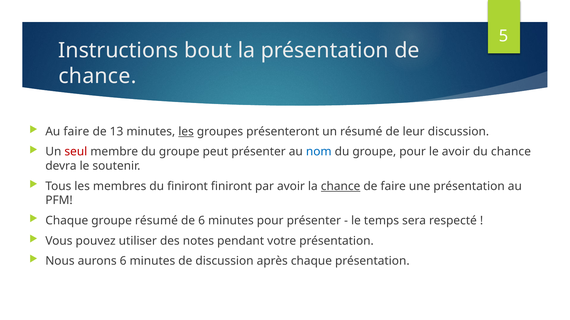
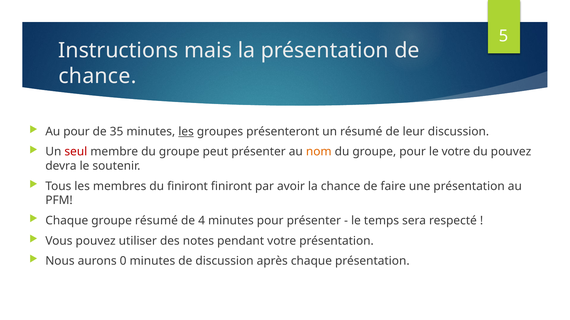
bout: bout -> mais (208, 51)
Au faire: faire -> pour (77, 132)
13: 13 -> 35 (117, 132)
nom colour: blue -> orange (319, 152)
le avoir: avoir -> votre (456, 152)
du chance: chance -> pouvez (511, 152)
chance underline: present -> none (341, 187)
de 6: 6 -> 4 (202, 221)
aurons 6: 6 -> 0 (123, 261)
